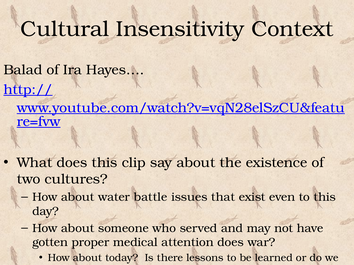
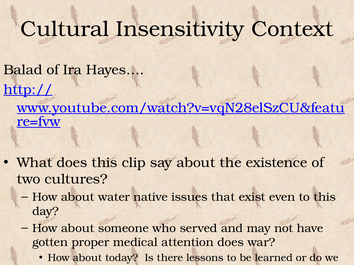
battle: battle -> native (151, 197)
